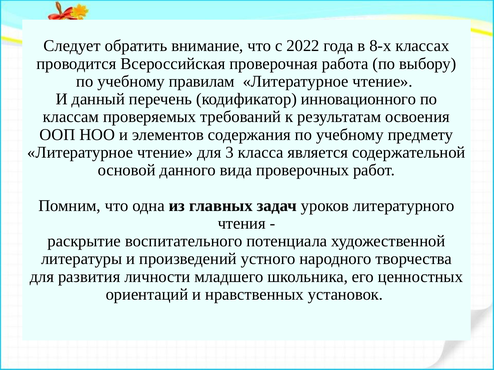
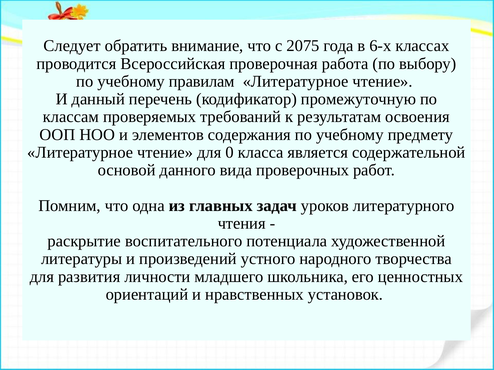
2022: 2022 -> 2075 (303, 46)
8-х: 8-х -> 6-х (380, 46)
инновационного: инновационного -> промежуточную (358, 99)
3: 3 -> 0 (230, 153)
